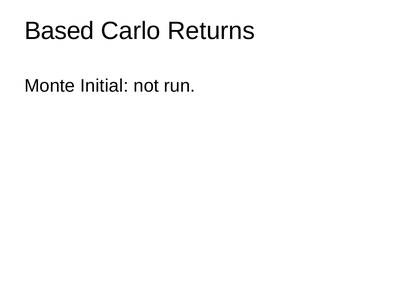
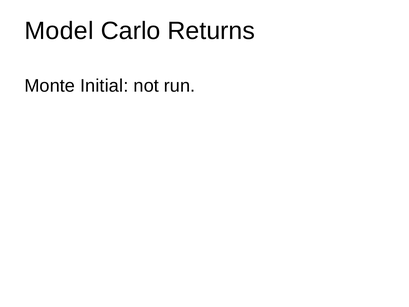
Based: Based -> Model (59, 31)
